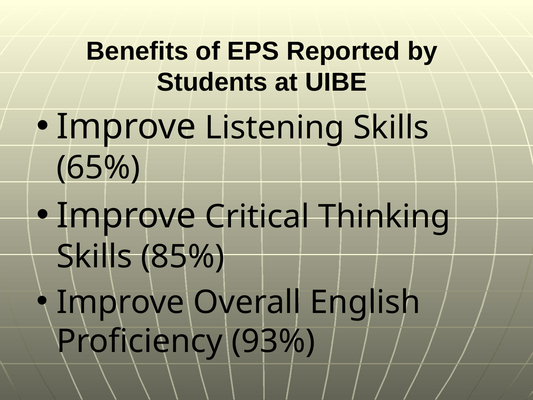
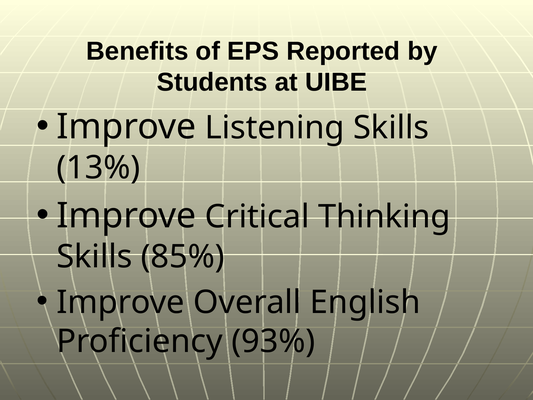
65%: 65% -> 13% (98, 168)
